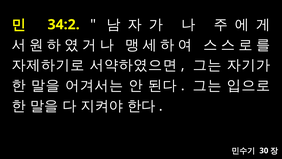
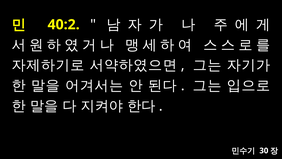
34:2: 34:2 -> 40:2 (64, 25)
